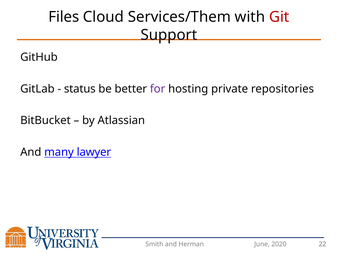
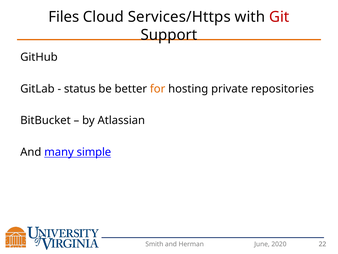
Services/Them: Services/Them -> Services/Https (179, 17)
for colour: purple -> orange (158, 89)
lawyer: lawyer -> simple (94, 152)
